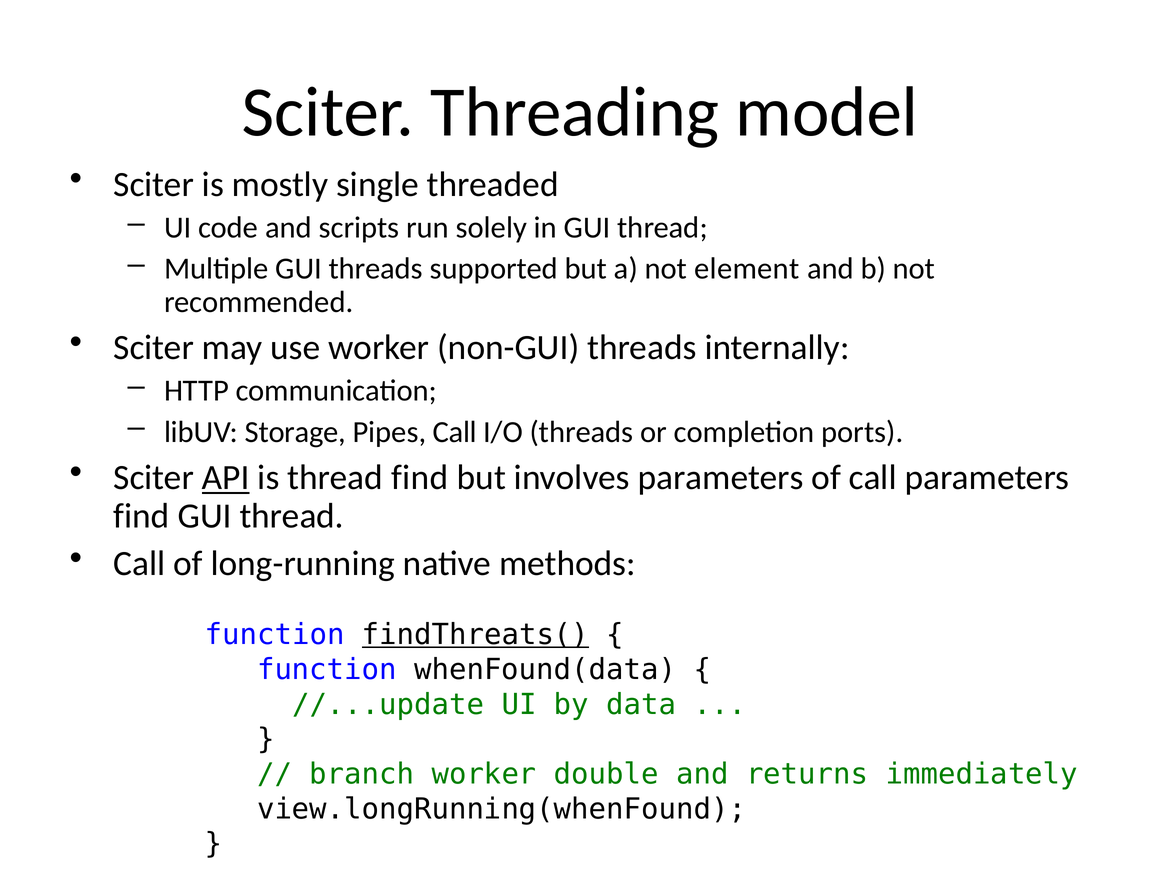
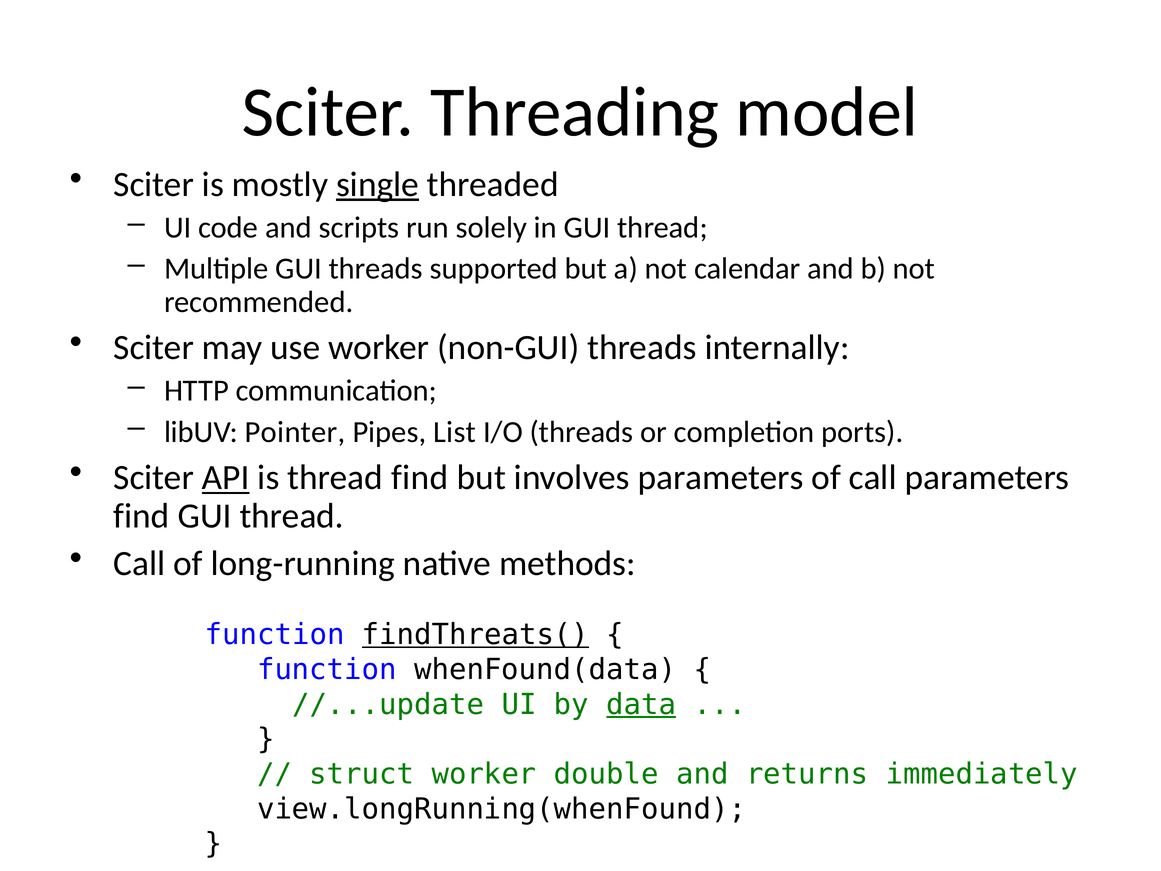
single underline: none -> present (378, 184)
element: element -> calendar (747, 269)
Storage: Storage -> Pointer (295, 432)
Pipes Call: Call -> List (455, 432)
data underline: none -> present (641, 704)
branch: branch -> struct (362, 774)
